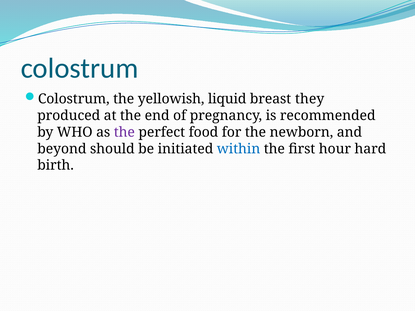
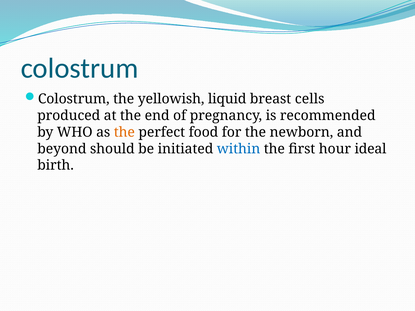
they: they -> cells (310, 99)
the colour: purple -> orange (124, 132)
hard: hard -> ideal (370, 149)
